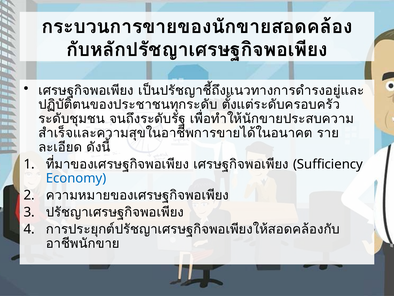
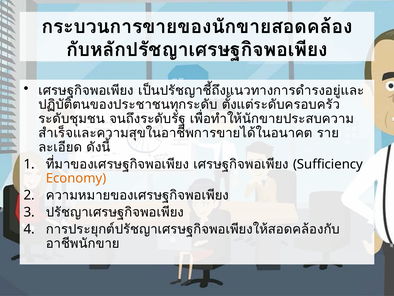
Economy colour: blue -> orange (76, 178)
